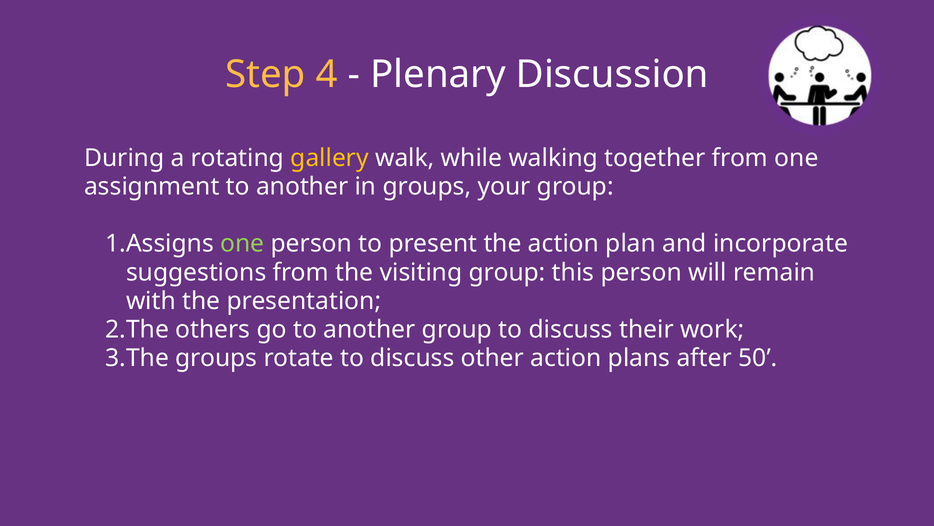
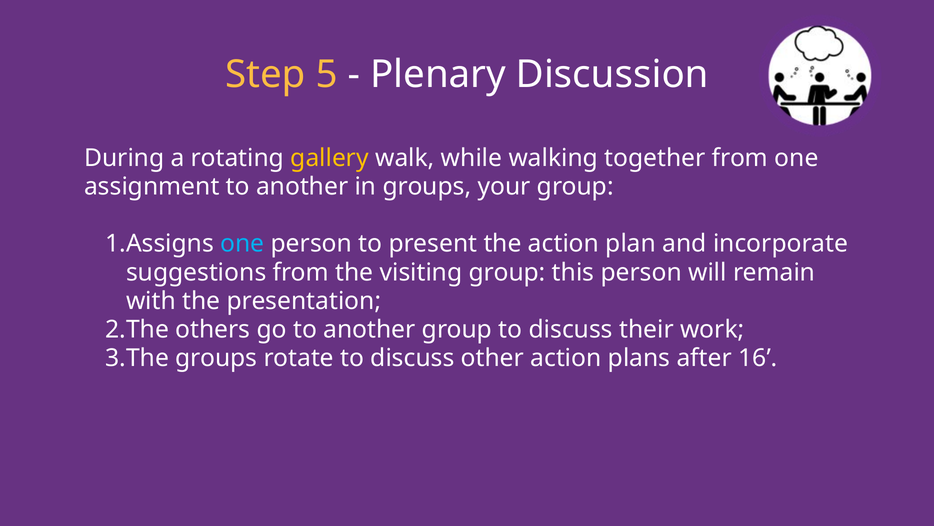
4: 4 -> 5 (327, 74)
one colour: light green -> light blue (242, 243)
50: 50 -> 16 (758, 358)
